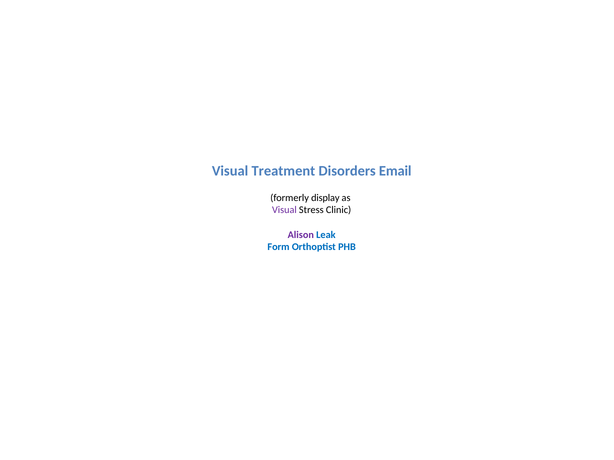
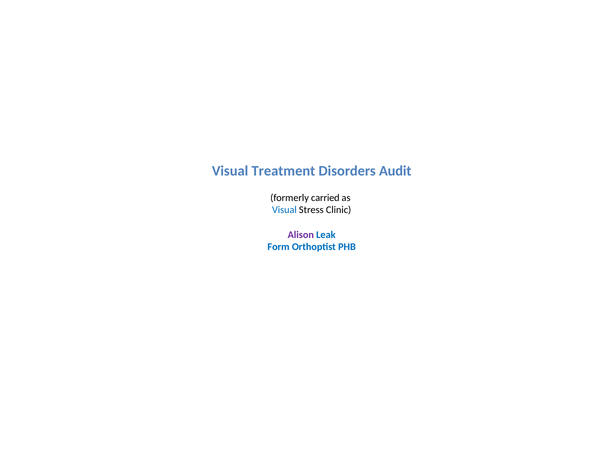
Email: Email -> Audit (395, 171)
display: display -> carried (325, 198)
Visual colour: purple -> blue (284, 210)
